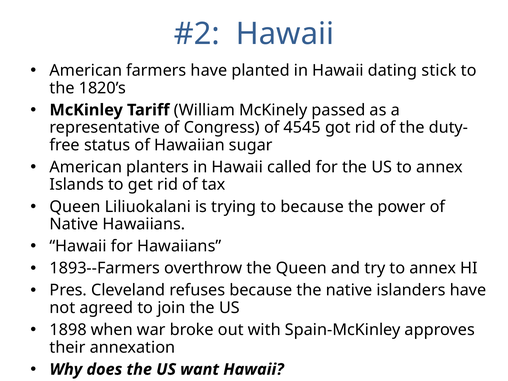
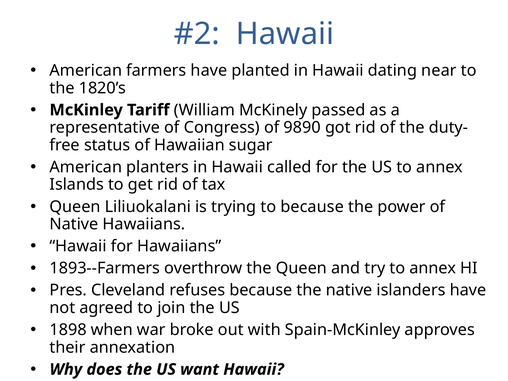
stick: stick -> near (439, 70)
4545: 4545 -> 9890 (302, 128)
